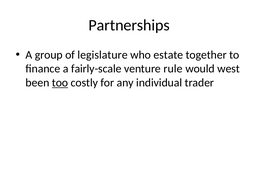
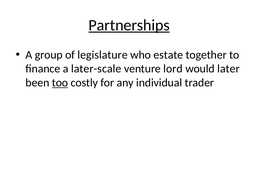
Partnerships underline: none -> present (129, 25)
fairly-scale: fairly-scale -> later-scale (96, 69)
rule: rule -> lord (173, 69)
west: west -> later (229, 69)
